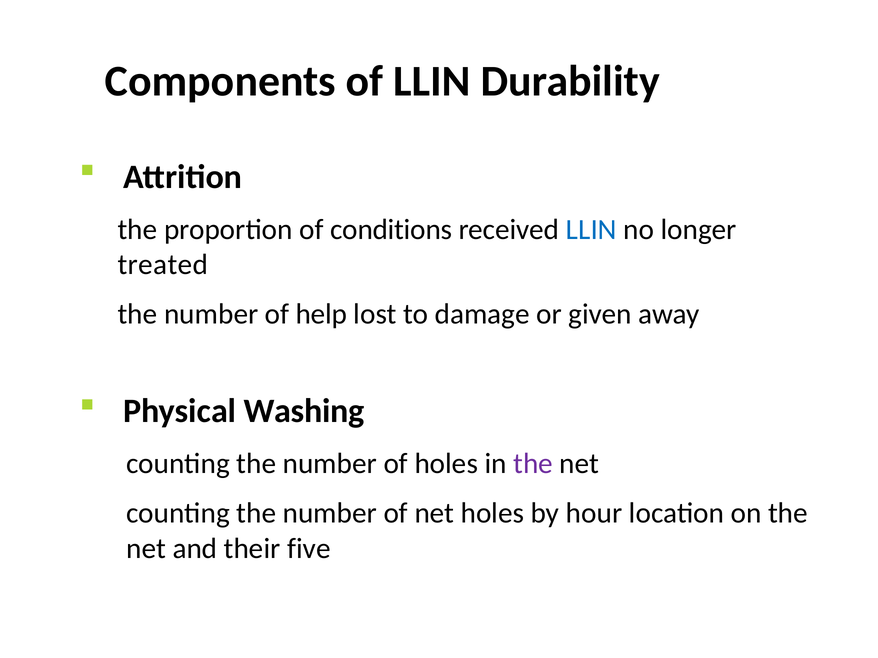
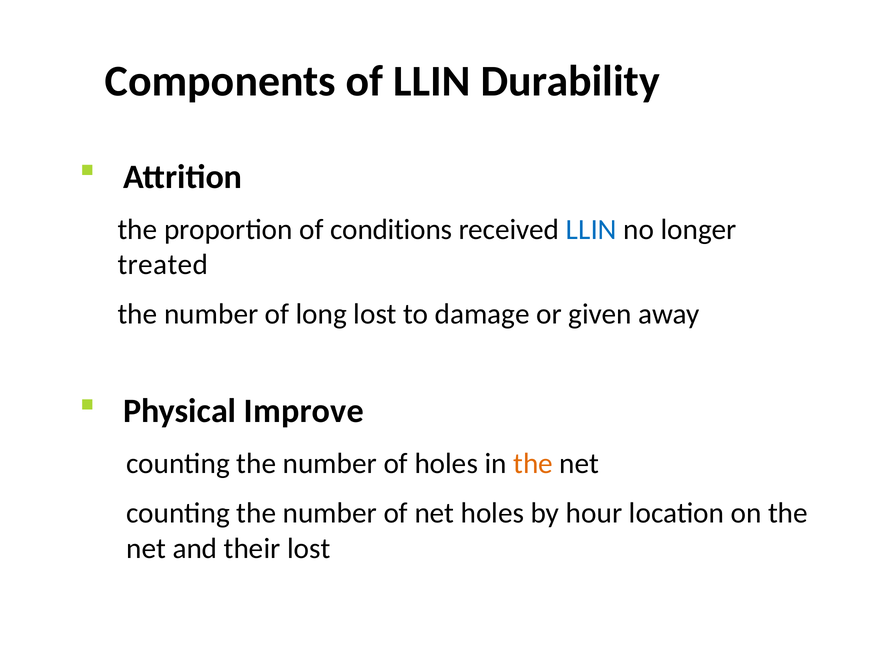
help: help -> long (321, 315)
Washing: Washing -> Improve (304, 412)
the colour: purple -> orange (533, 464)
their five: five -> lost (309, 549)
